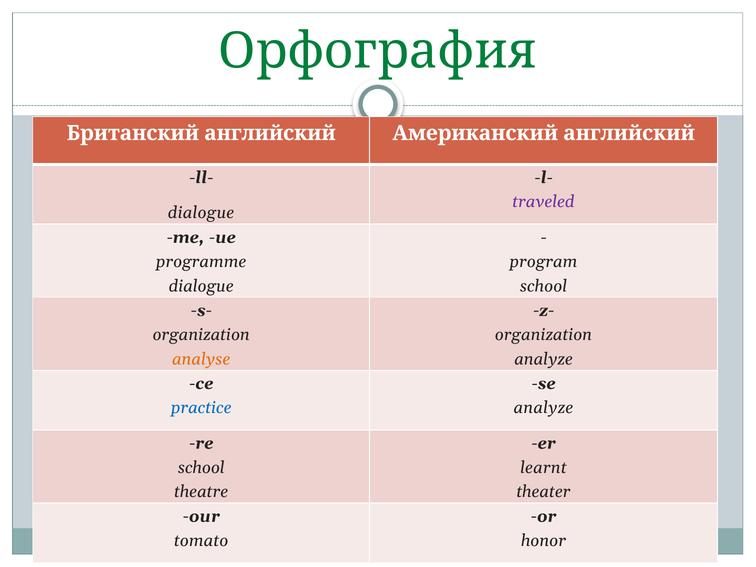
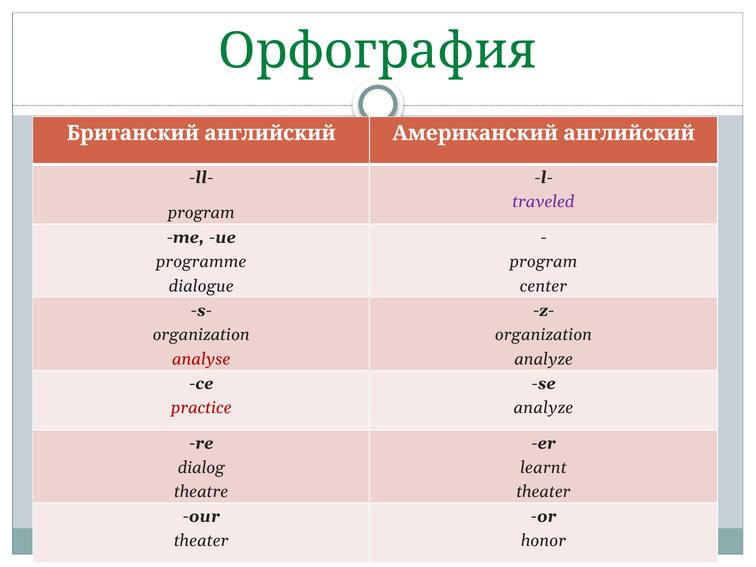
dialogue: dialogue -> program (201, 213)
school: school -> center (543, 286)
analyse colour: orange -> red (201, 359)
practice colour: blue -> red (201, 408)
school: school -> dialog (201, 468)
tomato: tomato -> theater (201, 541)
